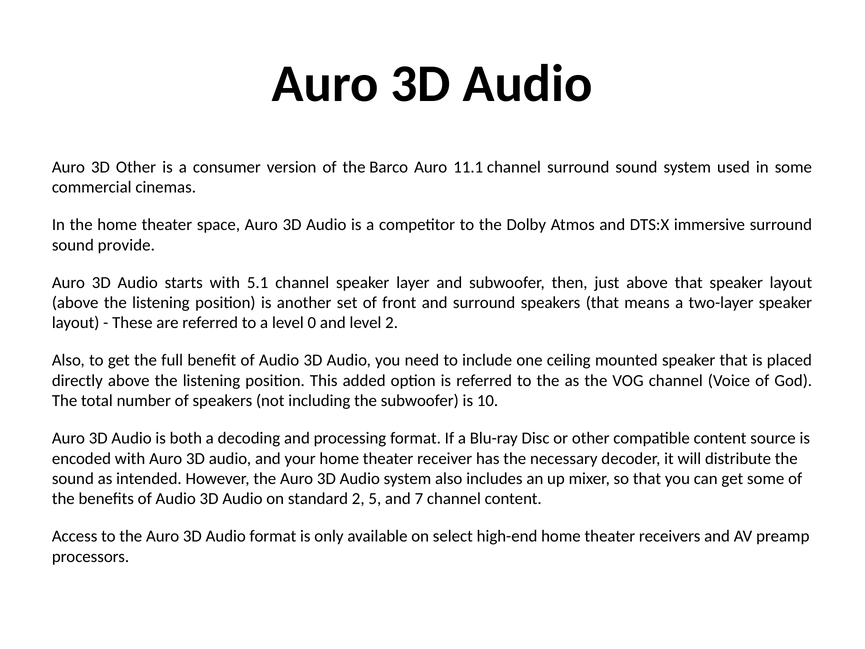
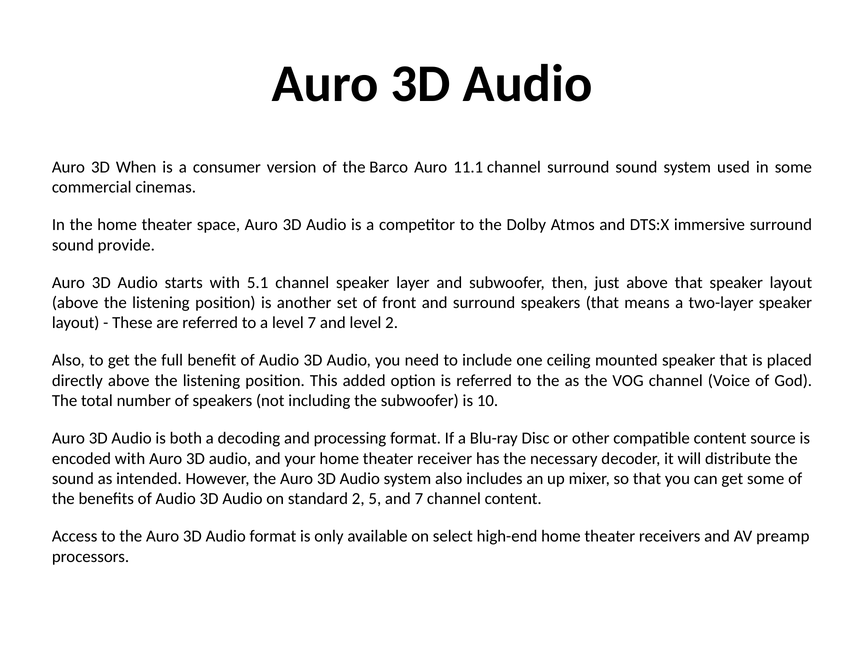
3D Other: Other -> When (136, 167)
level 0: 0 -> 7 (312, 323)
